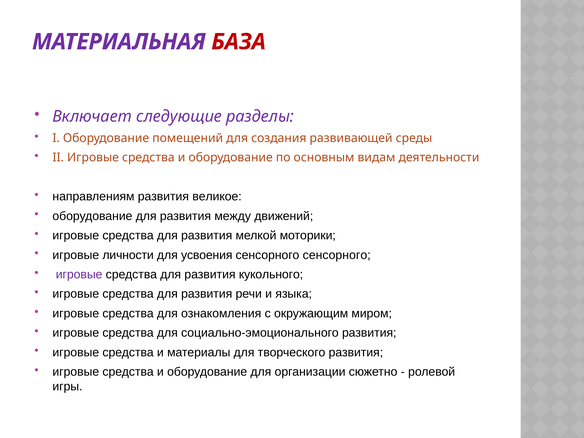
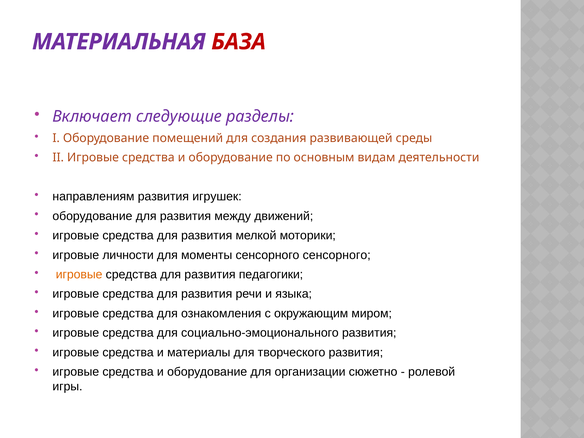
великое: великое -> игрушек (217, 197)
усвоения: усвоения -> моменты (207, 255)
игровые colour: purple -> orange (79, 274)
кукольного: кукольного -> педагогики (271, 274)
